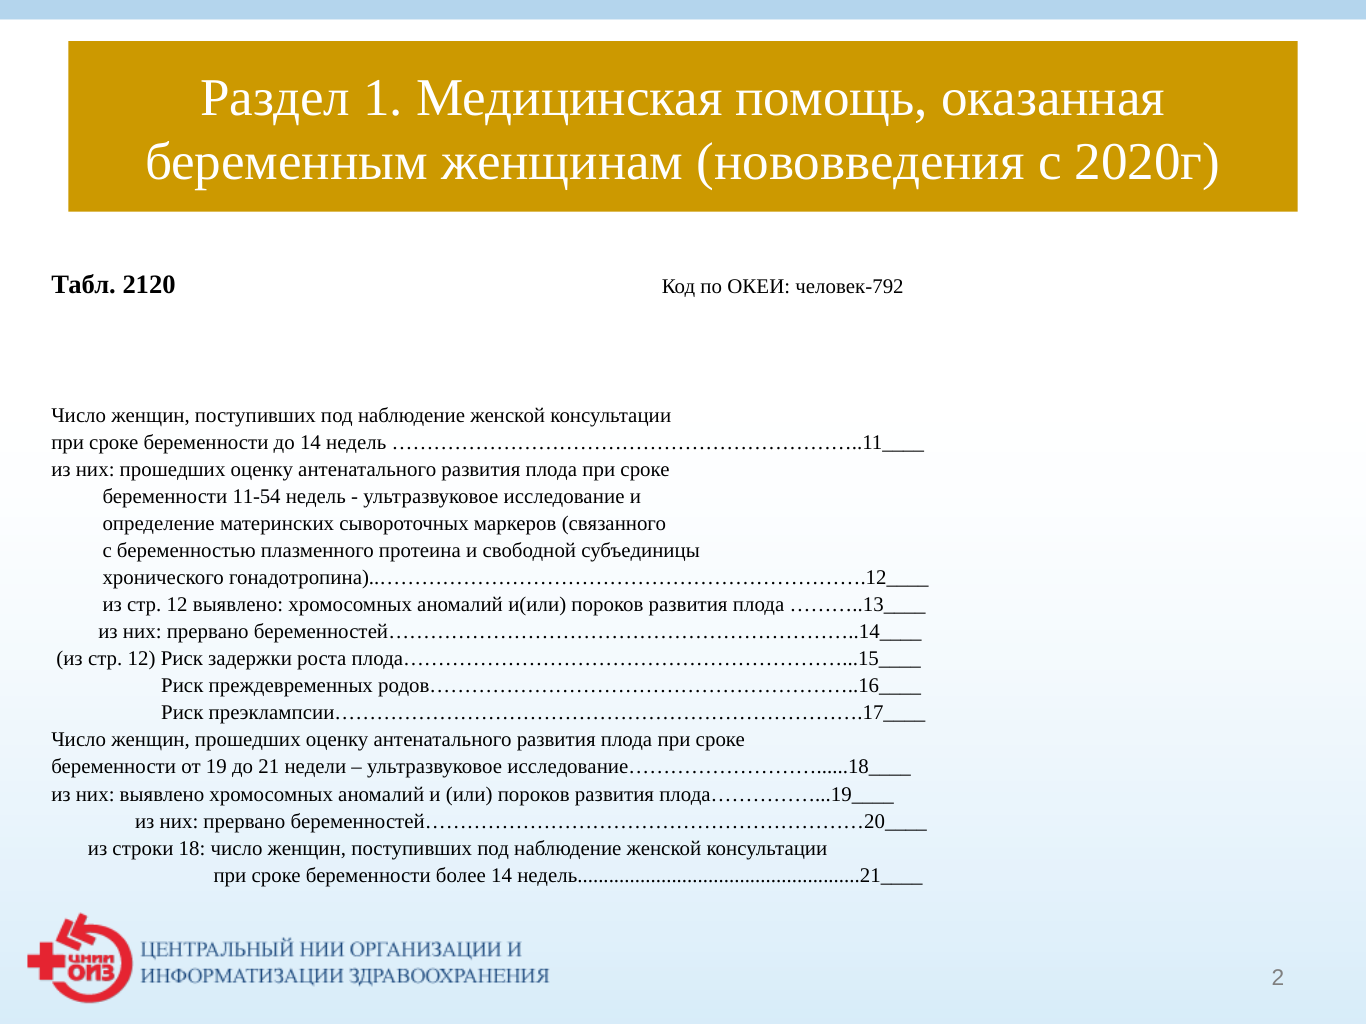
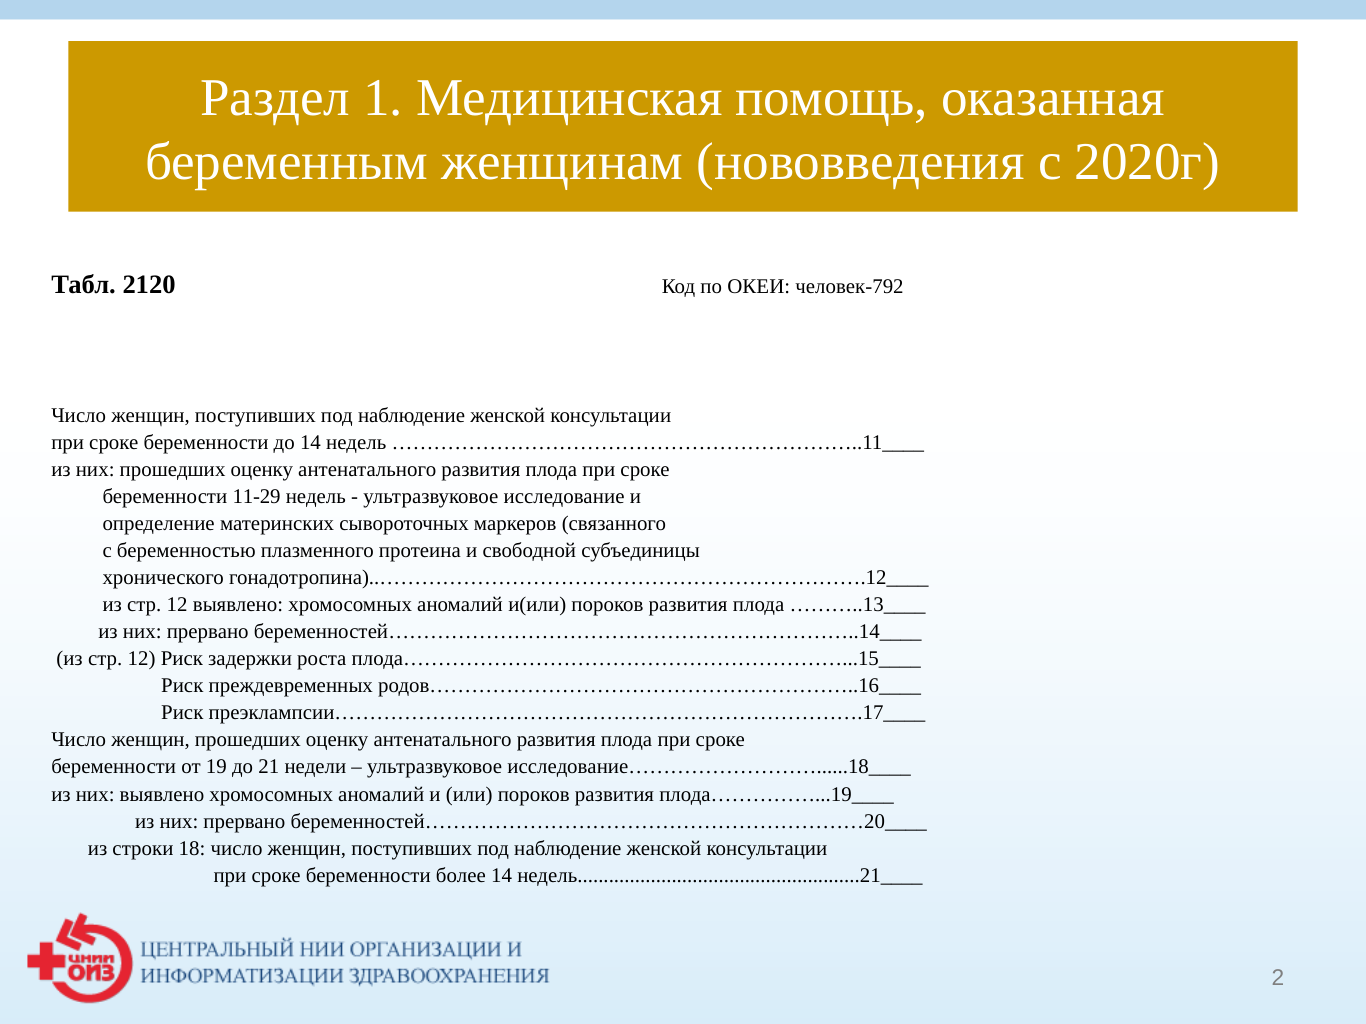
11-54: 11-54 -> 11-29 (257, 497)
